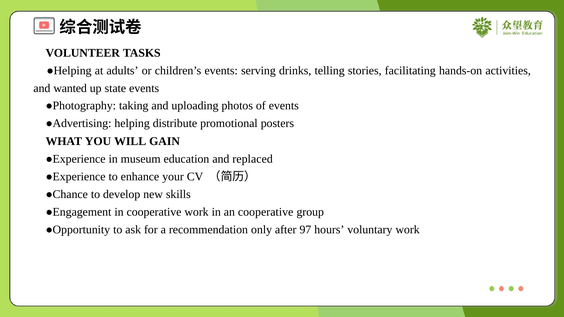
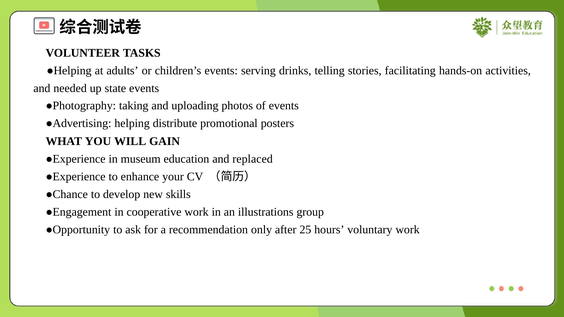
wanted: wanted -> needed (70, 88)
an cooperative: cooperative -> illustrations (266, 212)
97: 97 -> 25 (305, 230)
